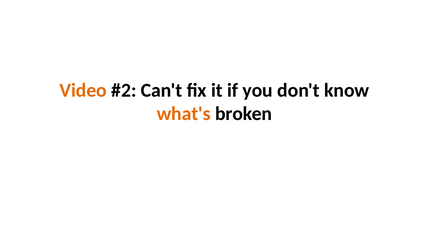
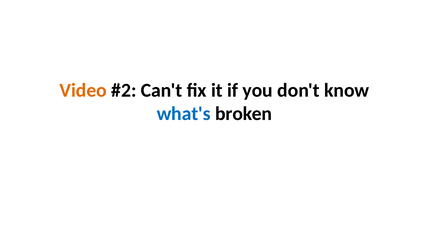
what's colour: orange -> blue (184, 114)
